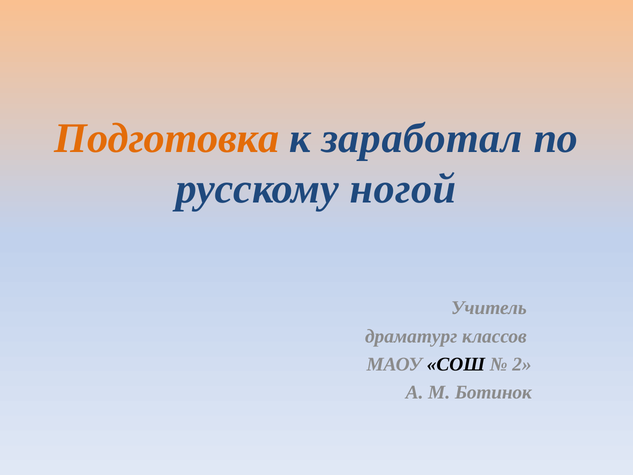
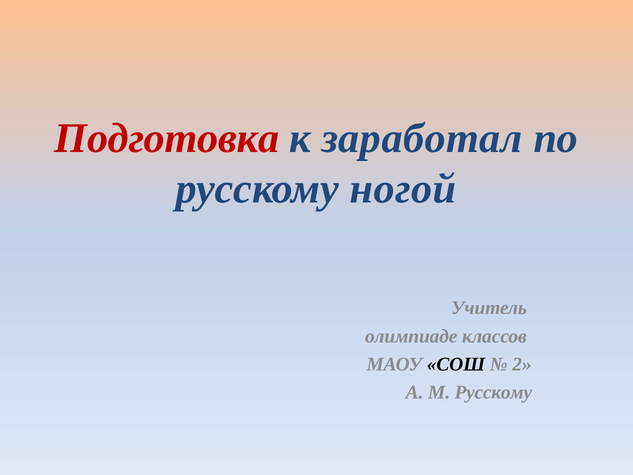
Подготовка colour: orange -> red (167, 138)
драматург: драматург -> олимпиаде (411, 336)
М Ботинок: Ботинок -> Русскому (493, 392)
